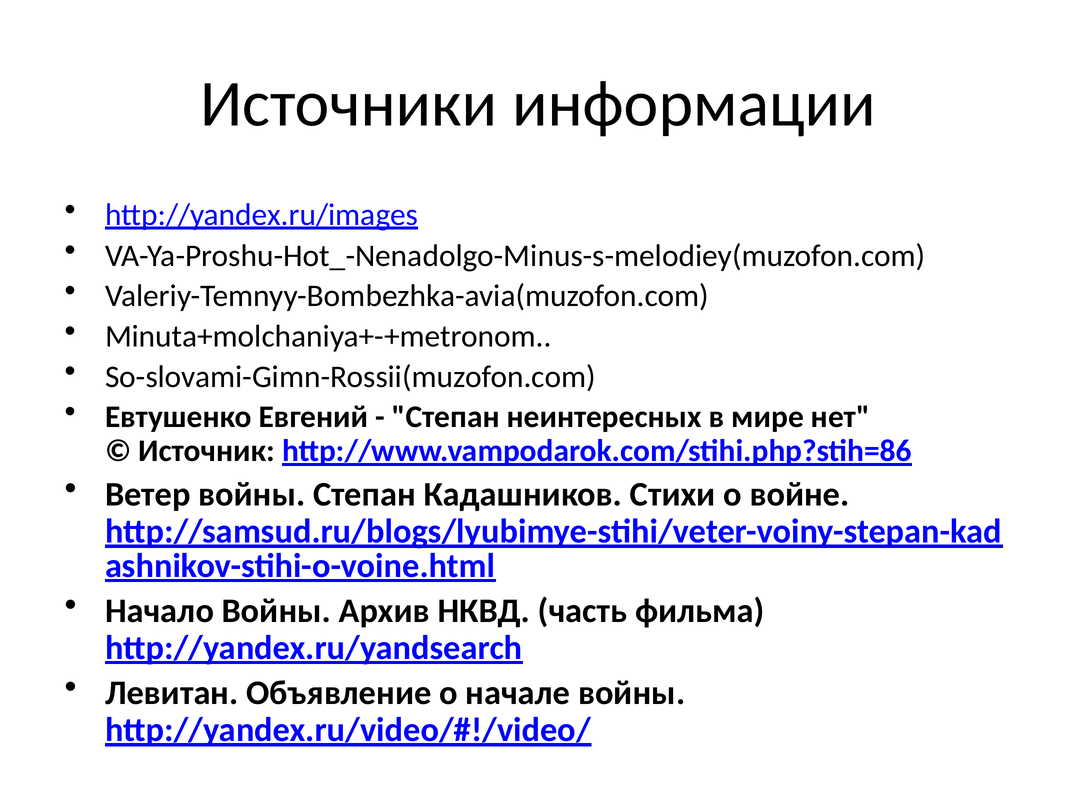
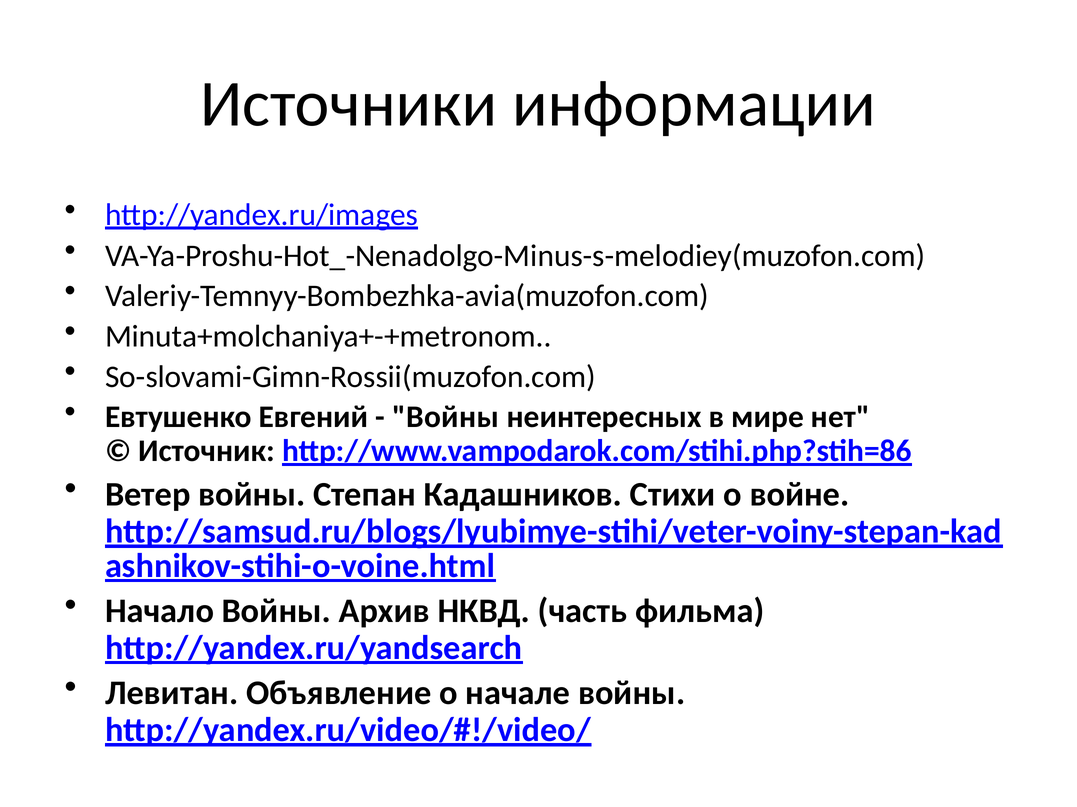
Степан: Степан -> Войны (446, 417)
